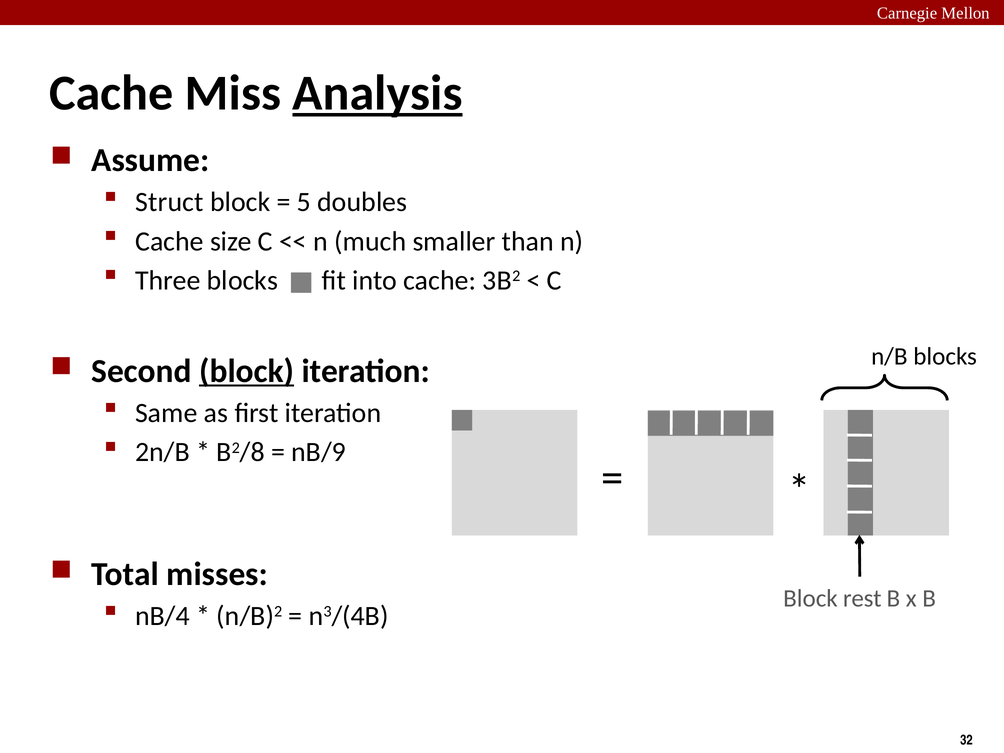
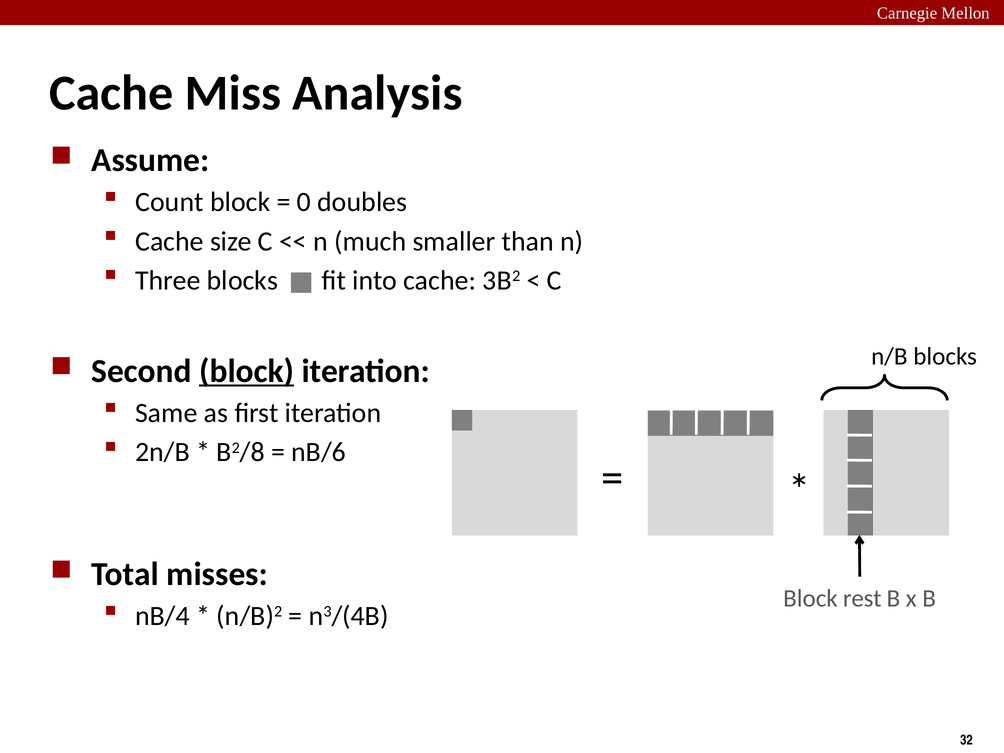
Analysis underline: present -> none (378, 93)
Struct: Struct -> Count (169, 202)
5: 5 -> 0 (304, 202)
nB/9: nB/9 -> nB/6 (319, 452)
